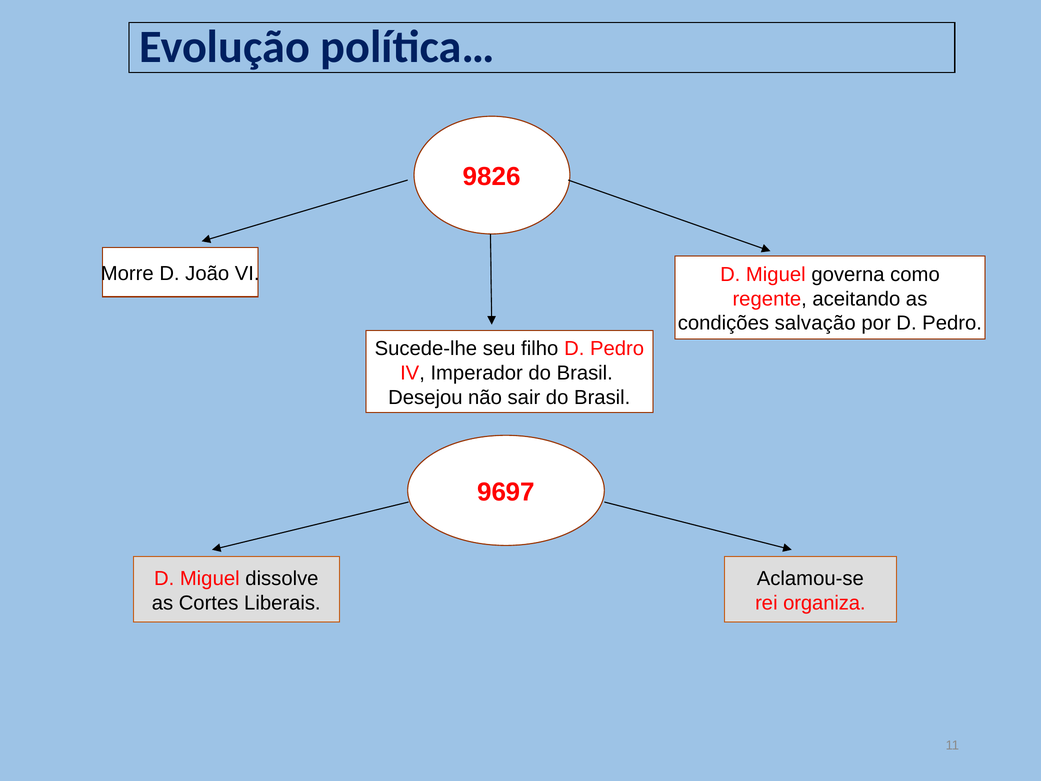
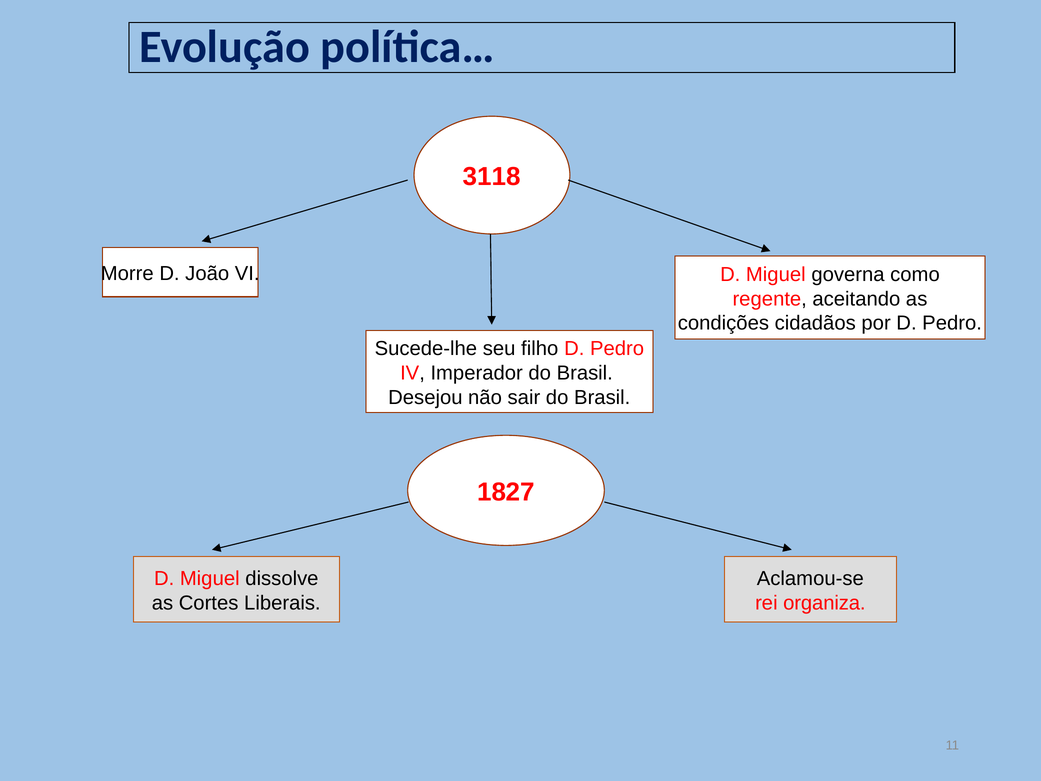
9826: 9826 -> 3118 (492, 177)
salvação: salvação -> cidadãos (815, 323)
9697: 9697 -> 1827 (506, 492)
